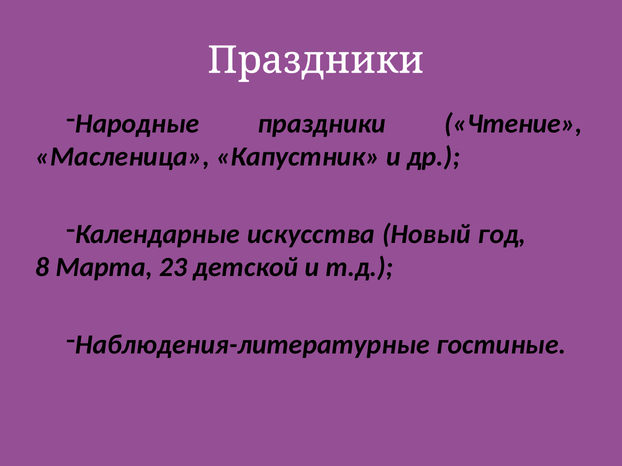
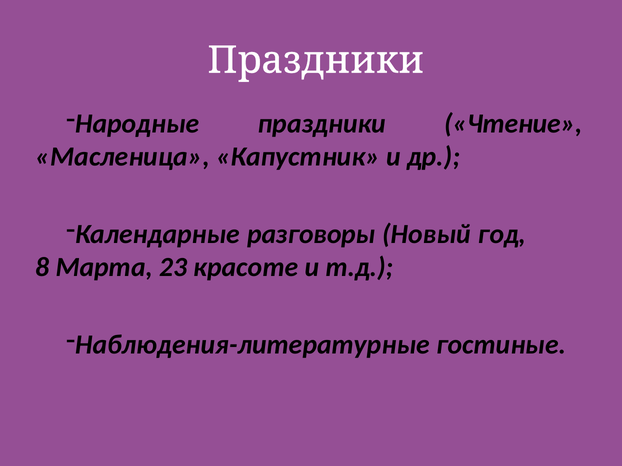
искусства: искусства -> разговоры (311, 234)
детской: детской -> красоте (246, 268)
